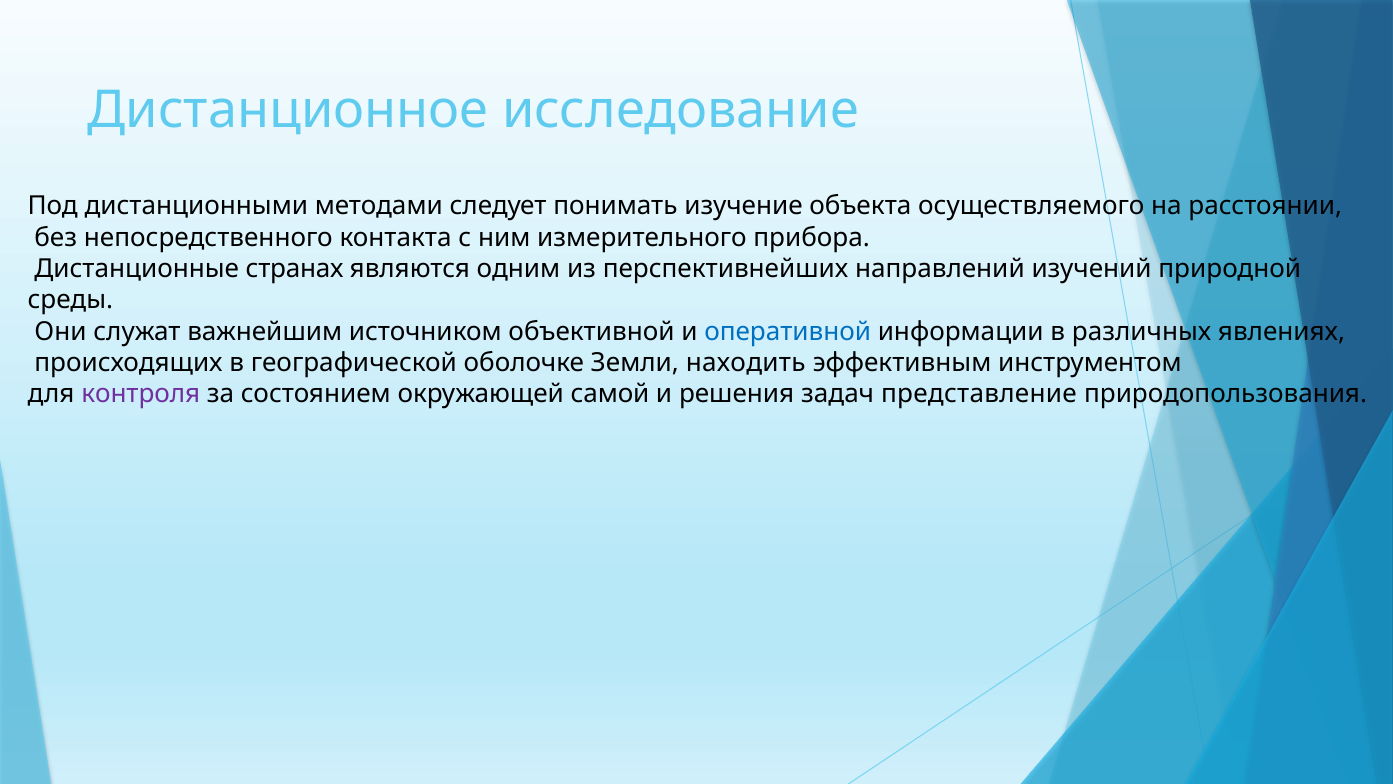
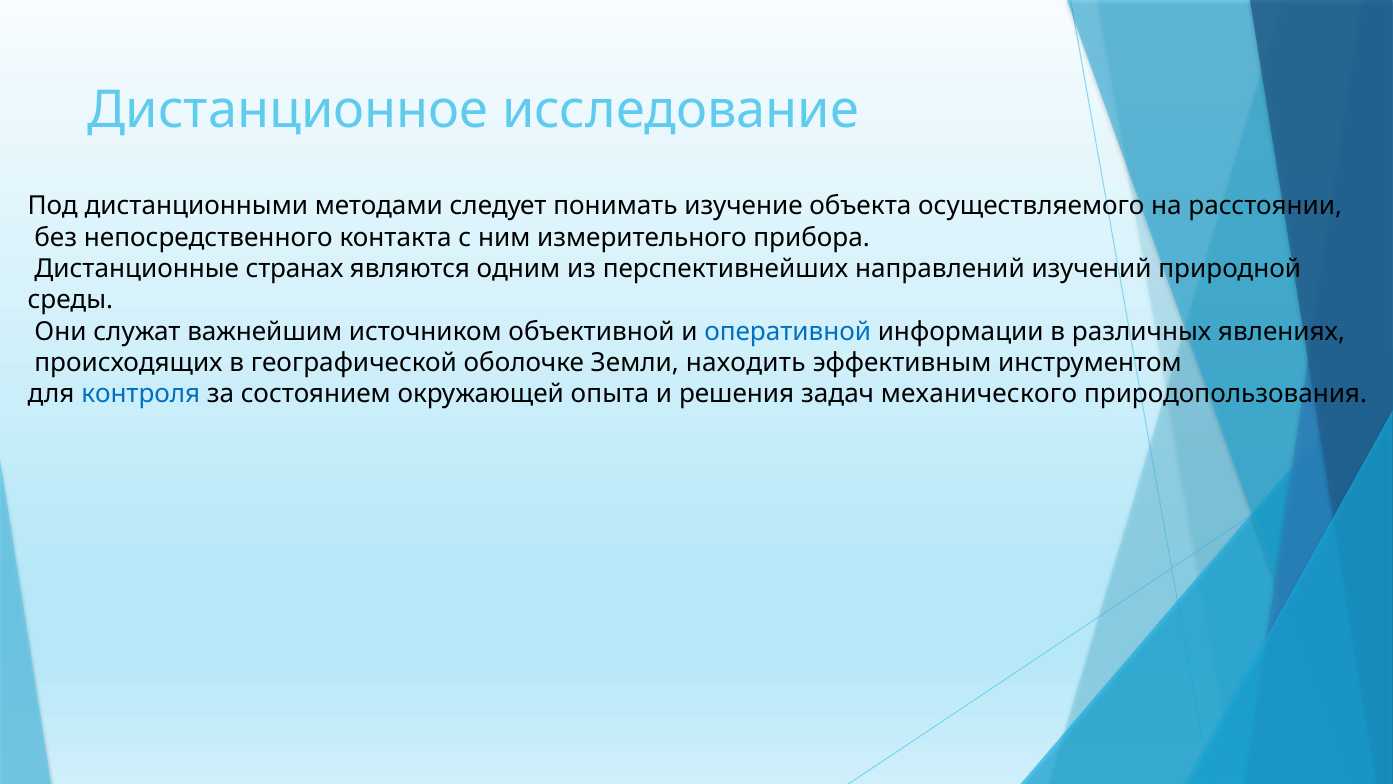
контроля colour: purple -> blue (141, 394)
самой: самой -> опыта (610, 394)
представление: представление -> механического (979, 394)
